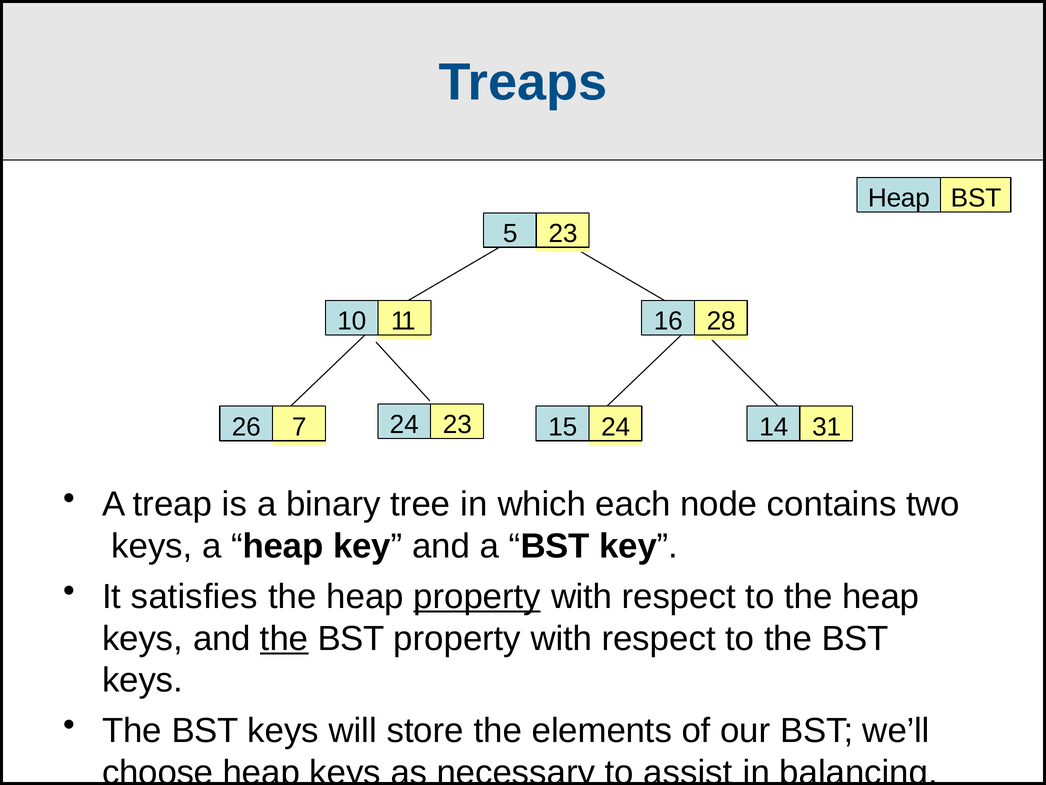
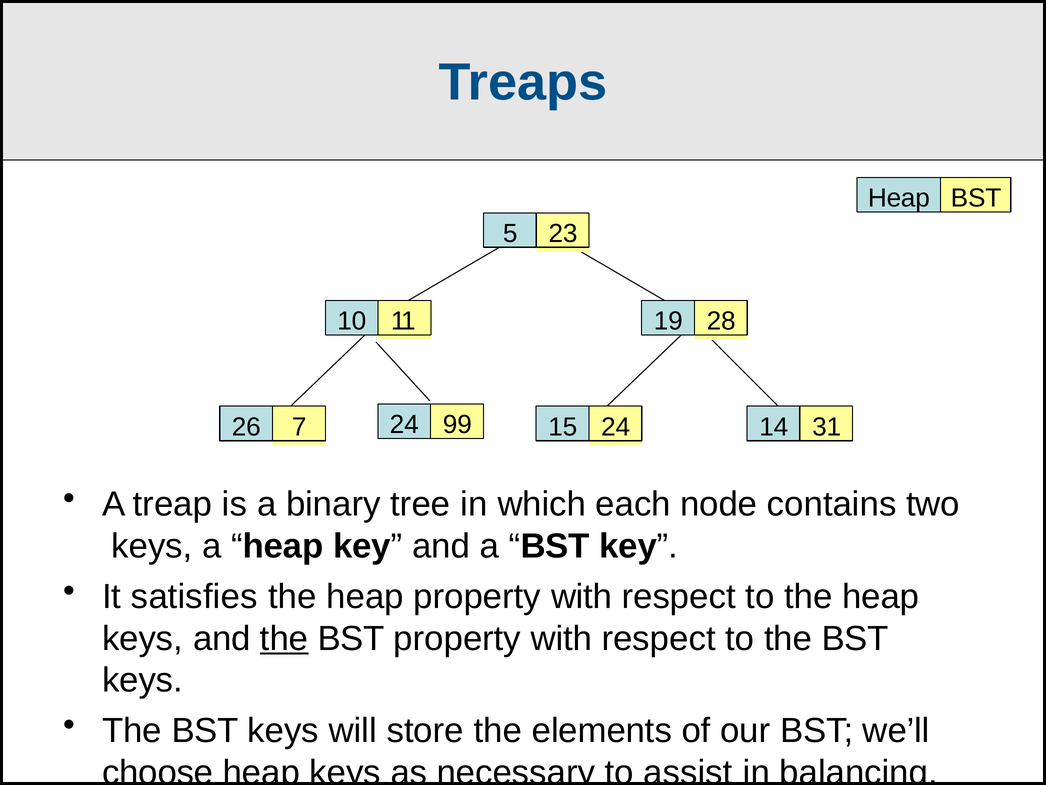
16: 16 -> 19 (668, 321)
24 23: 23 -> 99 (457, 424)
property underline: present -> none (477, 596)
